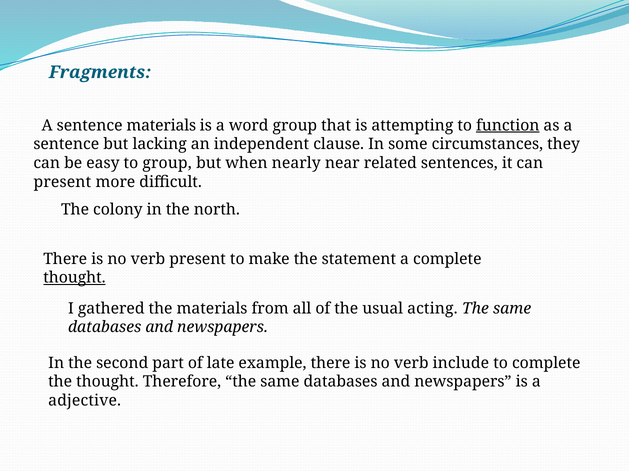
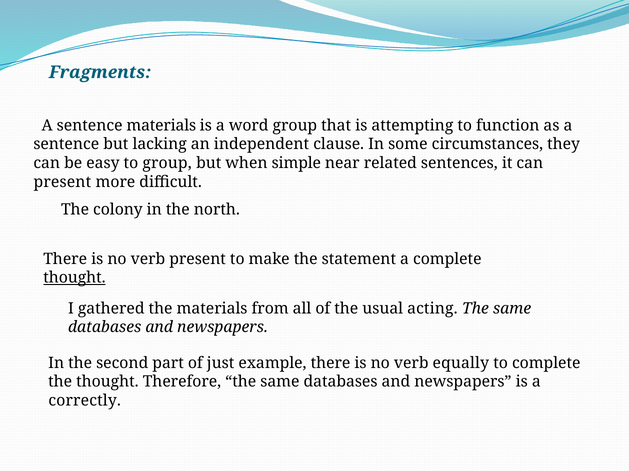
function underline: present -> none (508, 126)
nearly: nearly -> simple (296, 163)
late: late -> just (221, 363)
include: include -> equally (461, 363)
adjective: adjective -> correctly (85, 401)
